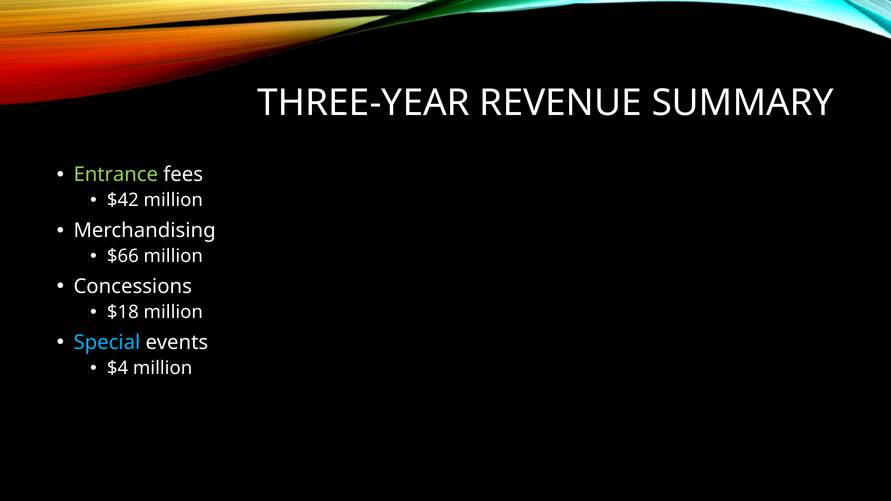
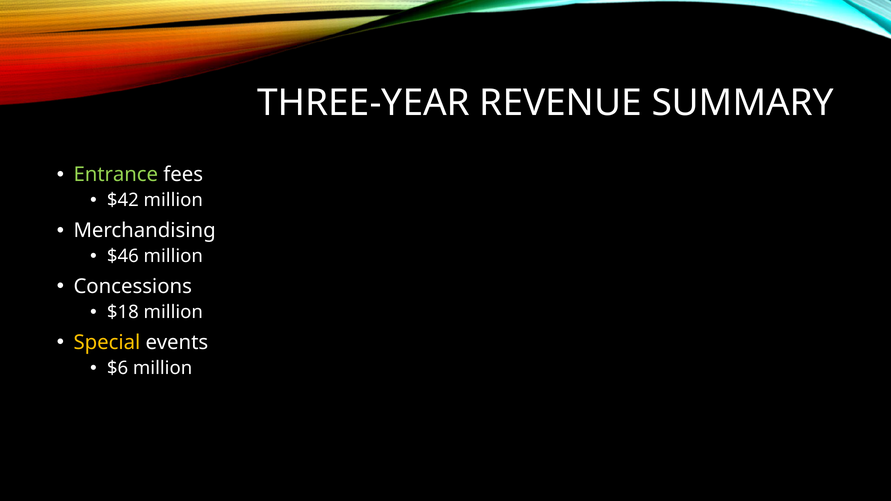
$66: $66 -> $46 (123, 256)
Special colour: light blue -> yellow (107, 343)
$4: $4 -> $6 (118, 368)
